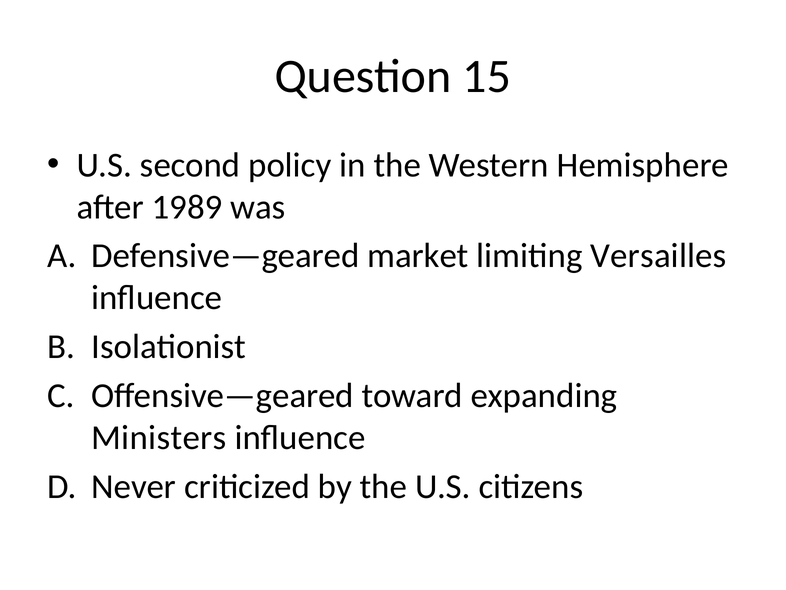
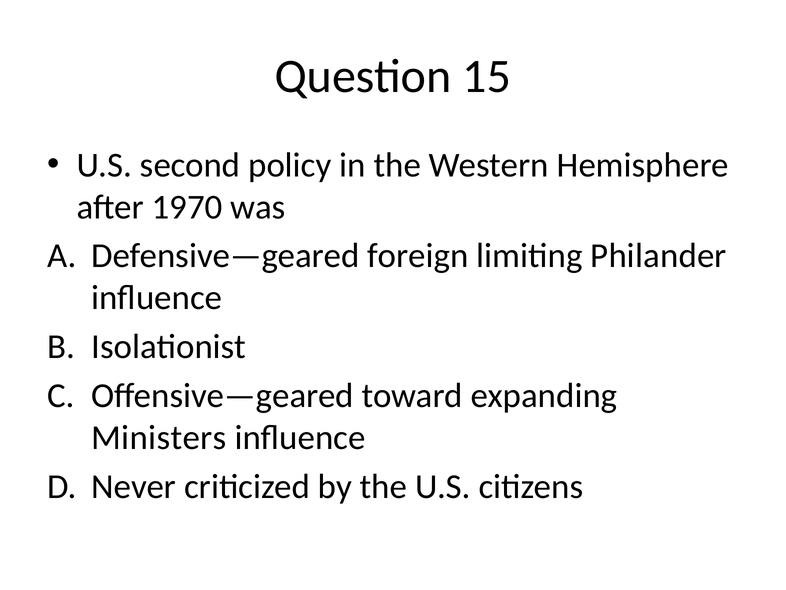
1989: 1989 -> 1970 (187, 207)
market: market -> foreign (418, 256)
Versailles: Versailles -> Philander (659, 256)
